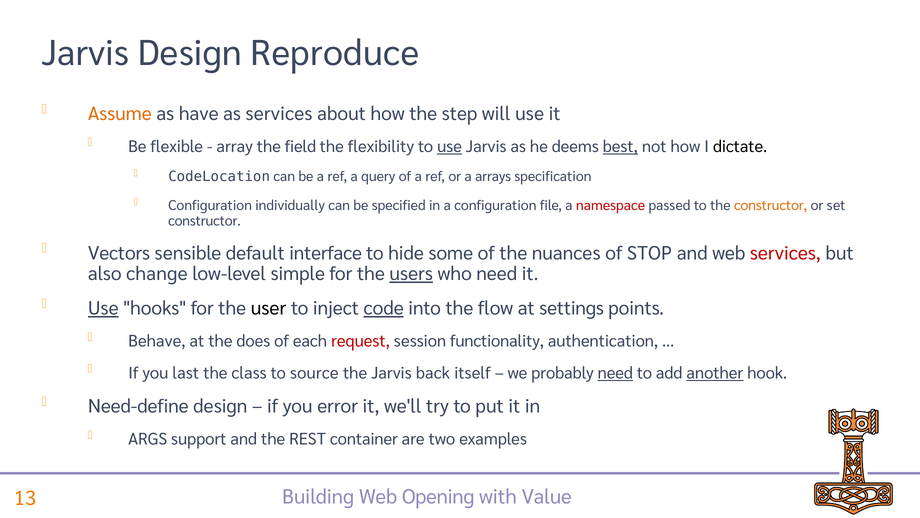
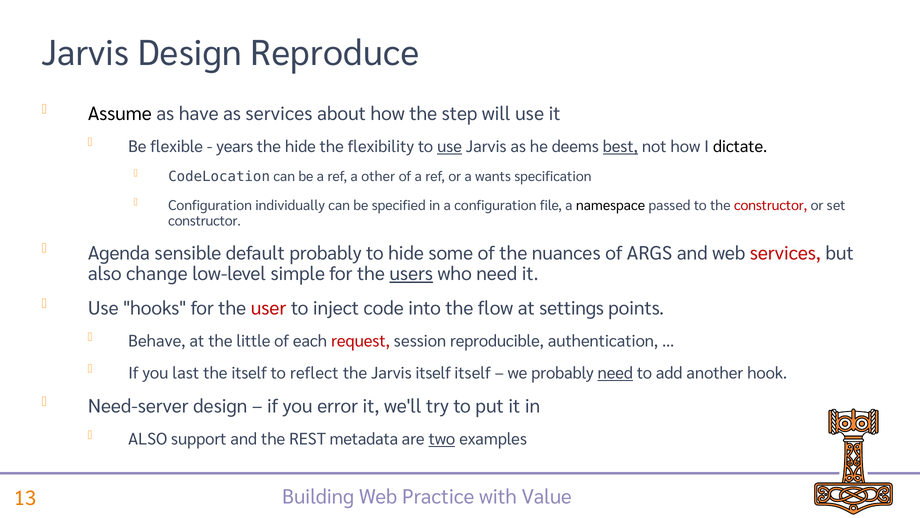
Assume colour: orange -> black (120, 114)
array: array -> years (235, 147)
the field: field -> hide (300, 147)
query: query -> other (378, 177)
arrays: arrays -> wants (493, 177)
namespace colour: red -> black (611, 206)
constructor colour: orange -> red (771, 206)
Vectors: Vectors -> Agenda (119, 253)
default interface: interface -> probably (326, 253)
STOP: STOP -> ARGS (650, 253)
Use underline: present -> none (103, 308)
user colour: black -> red (269, 308)
code underline: present -> none (384, 308)
does: does -> little (253, 341)
functionality: functionality -> reproducible (497, 341)
the class: class -> itself (249, 373)
source: source -> reflect (314, 373)
Jarvis back: back -> itself (433, 373)
another underline: present -> none (715, 373)
Need-define: Need-define -> Need-server (138, 406)
ARGS: ARGS -> ALSO (148, 439)
container: container -> metadata (364, 439)
two underline: none -> present (442, 439)
Opening: Opening -> Practice (438, 497)
